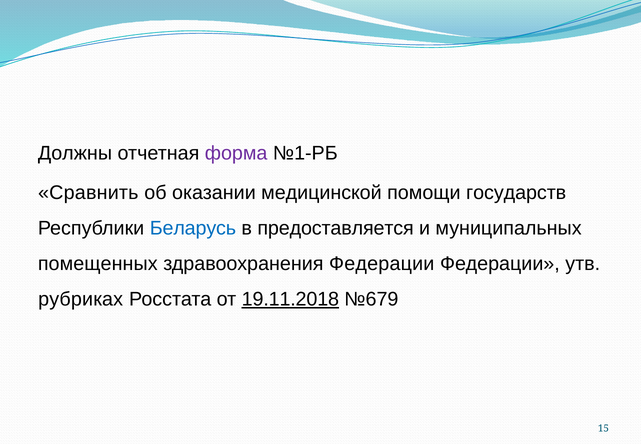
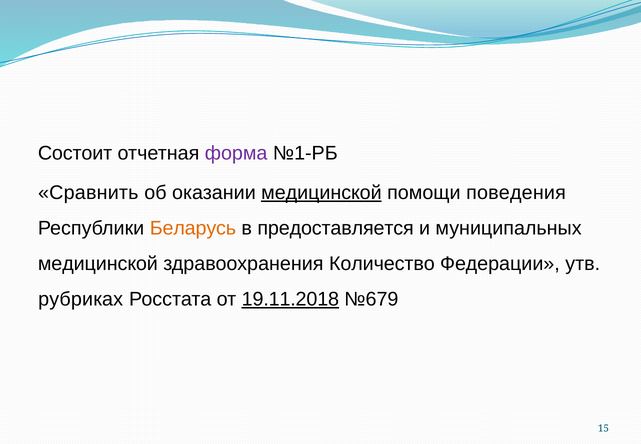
Должны: Должны -> Состоит (75, 153)
медицинской underline: none -> present (321, 193)
государств: государств -> поведения (516, 193)
Беларусь colour: blue -> orange (193, 228)
помещенных: помещенных -> медицинской (98, 264)
здравоохранения Федерации: Федерации -> Количество (382, 264)
